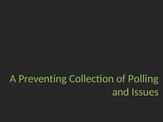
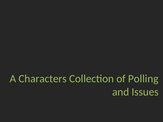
Preventing: Preventing -> Characters (43, 79)
